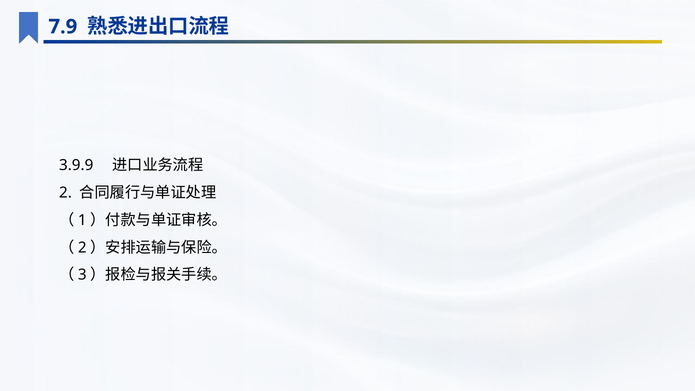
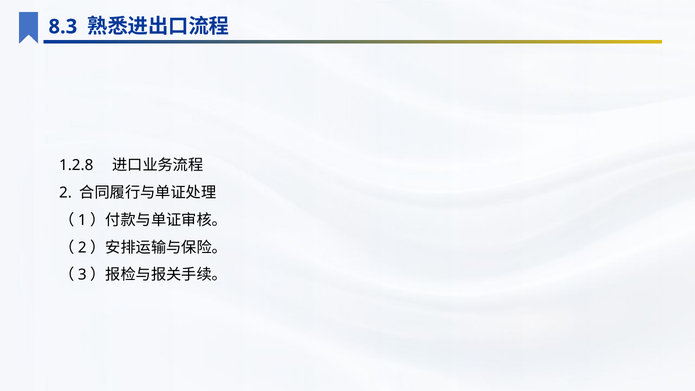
7.9: 7.9 -> 8.3 (63, 27)
3.9.9: 3.9.9 -> 1.2.8 (76, 165)
